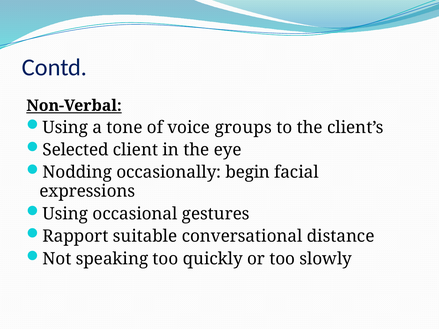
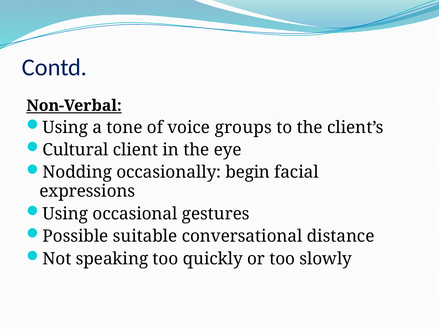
Selected: Selected -> Cultural (76, 150)
Rapport: Rapport -> Possible (76, 236)
